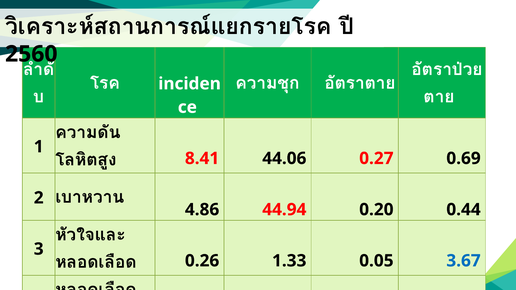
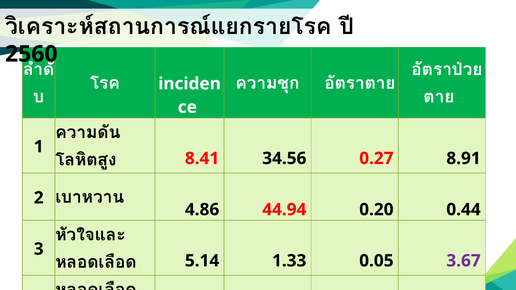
44.06: 44.06 -> 34.56 (284, 159)
0.69: 0.69 -> 8.91 (464, 159)
0.26: 0.26 -> 5.14 (202, 261)
3.67 colour: blue -> purple (464, 261)
